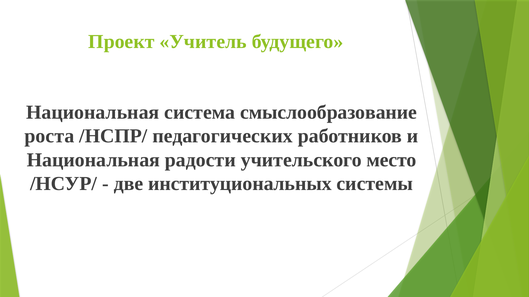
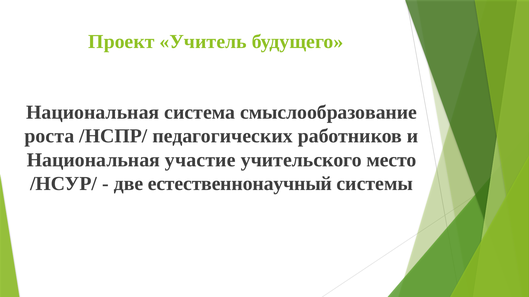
радости: радости -> участие (200, 160)
институциональных: институциональных -> естественнонаучный (240, 184)
